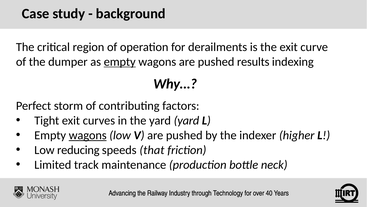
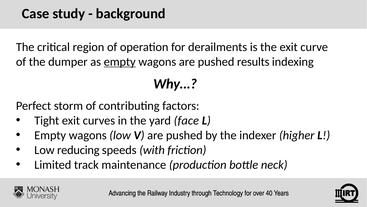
yard yard: yard -> face (186, 120)
wagons underline: present -> none (88, 135)
that: that -> with (152, 150)
